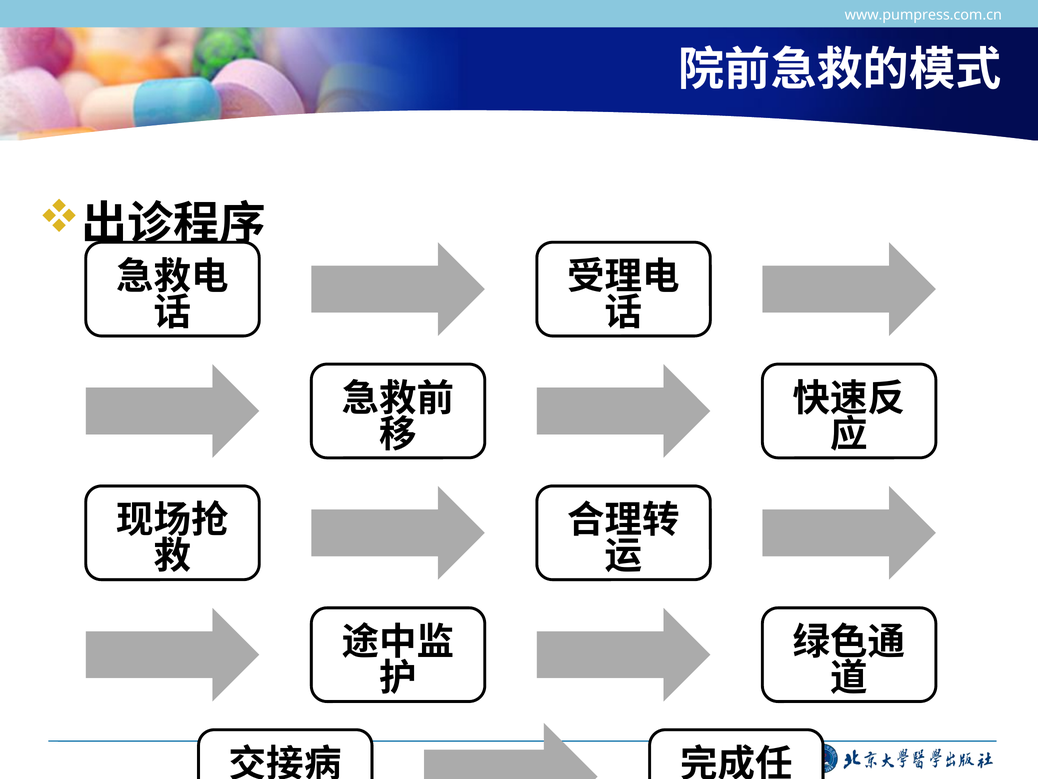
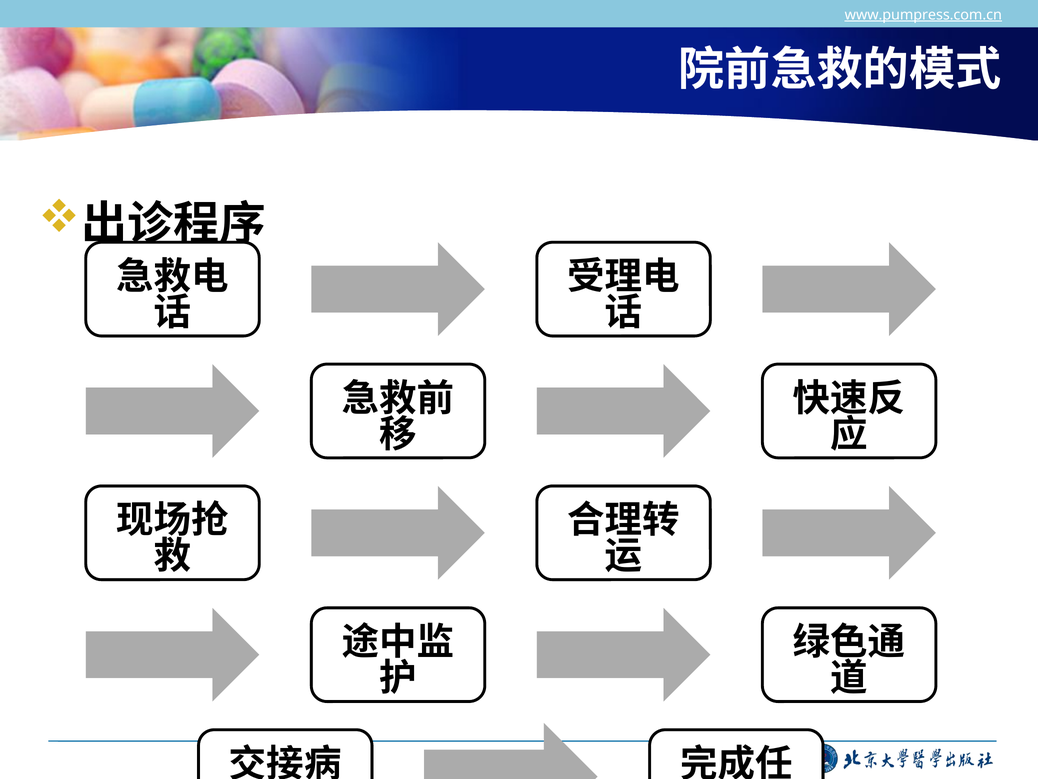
www.pumpress.com.cn underline: none -> present (923, 15)
